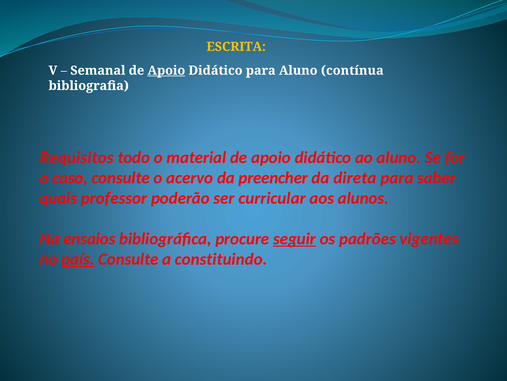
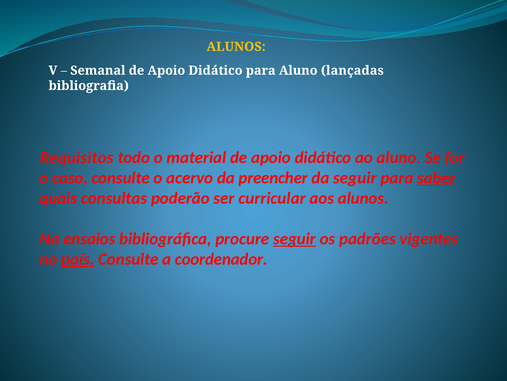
ESCRITA: ESCRITA -> ALUNOS (236, 47)
Apoio underline: present -> none (166, 70)
contínua: contínua -> lançadas (352, 70)
da direta: direta -> seguir (355, 178)
saber underline: none -> present (436, 178)
professor: professor -> consultas (114, 198)
constituindo: constituindo -> coordenador (221, 259)
